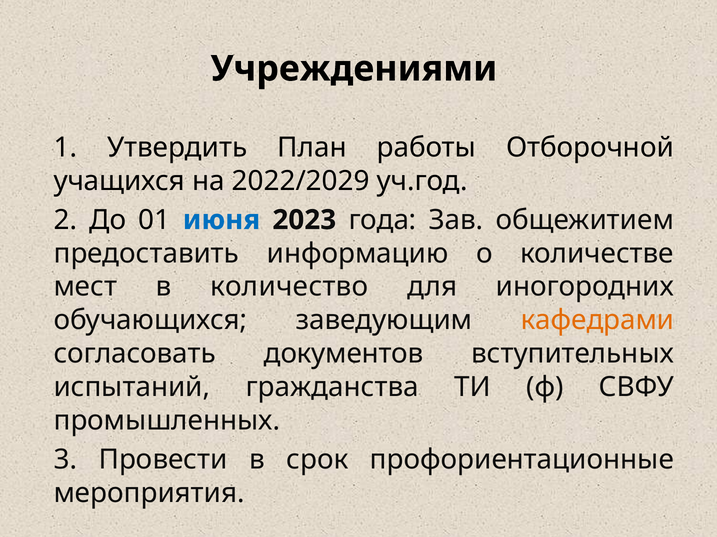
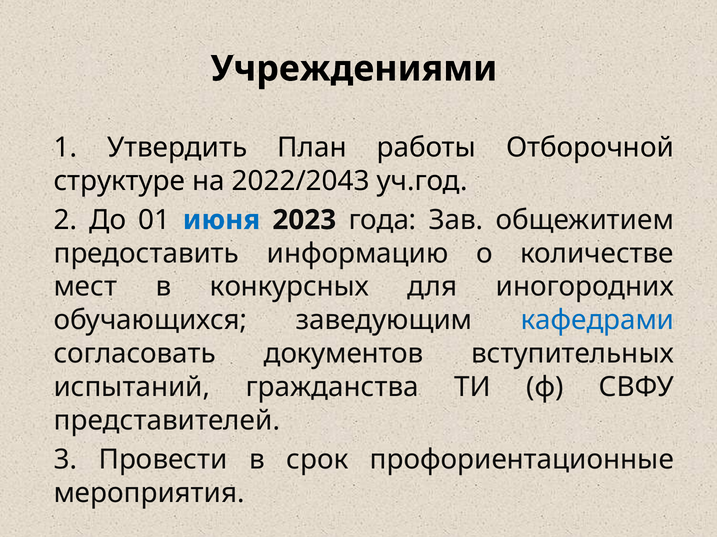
учащихся: учащихся -> структуре (119, 181)
2022/2029: 2022/2029 -> 2022/2043 (301, 181)
количество: количество -> конкурсных (289, 287)
кафедрами colour: orange -> blue (597, 321)
промышленных: промышленных -> представителей (167, 421)
